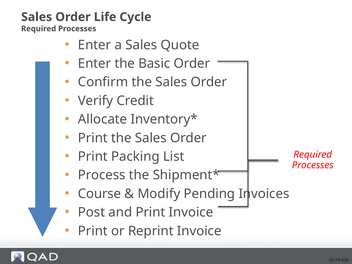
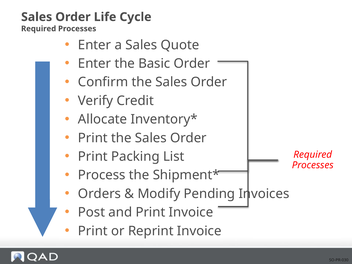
Course: Course -> Orders (100, 194)
